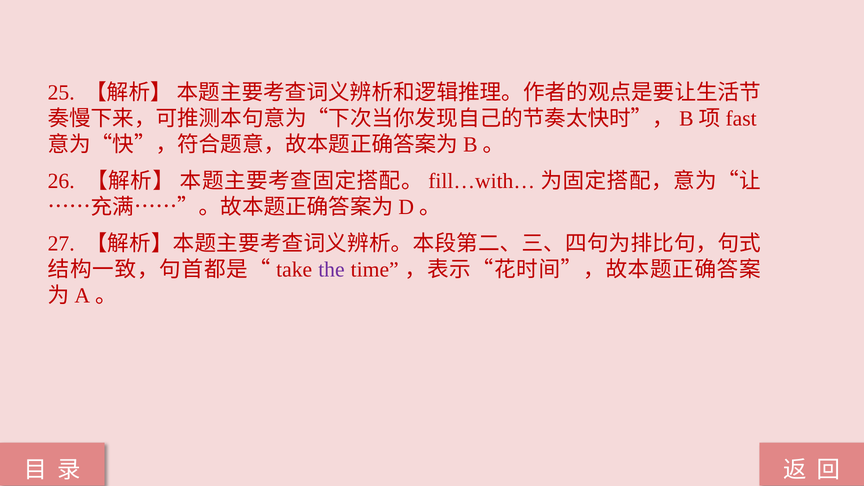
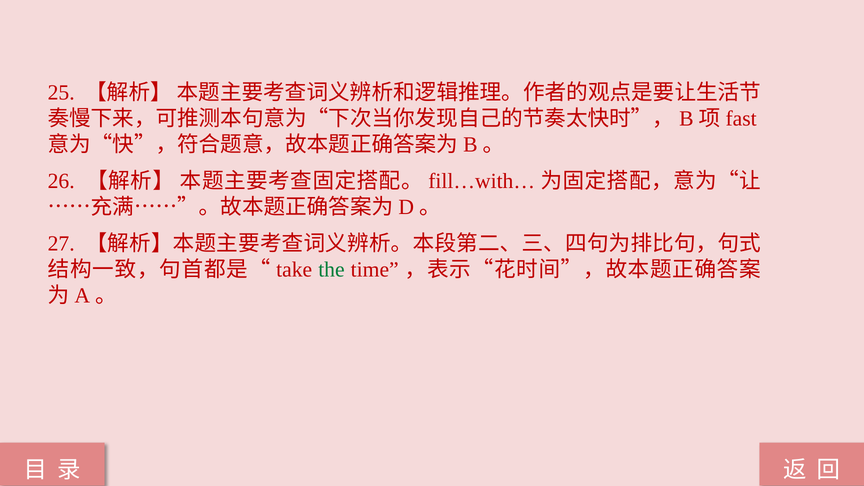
the colour: purple -> green (331, 270)
